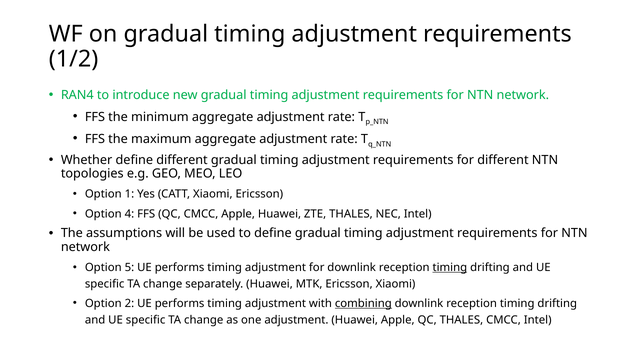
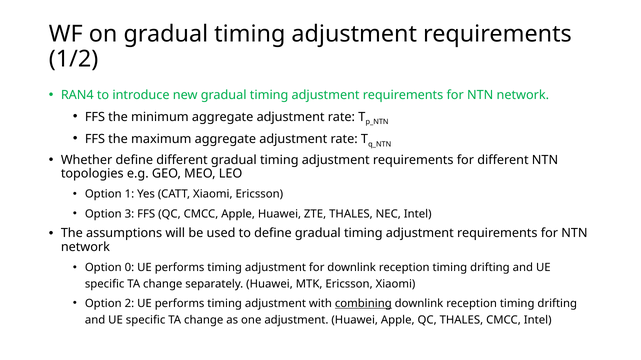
4: 4 -> 3 (129, 214)
5: 5 -> 0 (129, 268)
timing underline: present -> none (450, 268)
